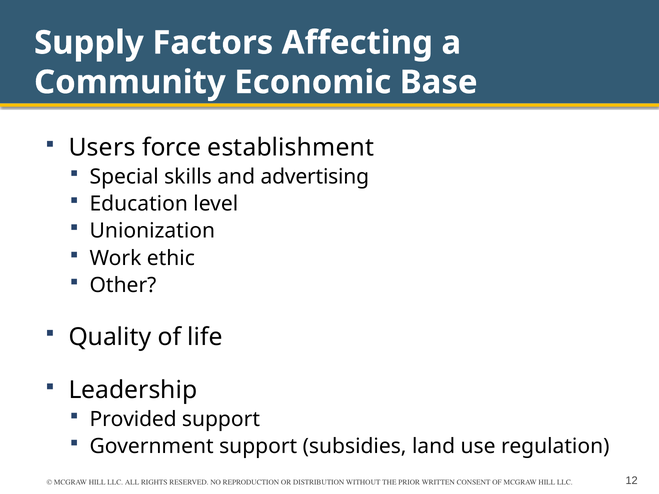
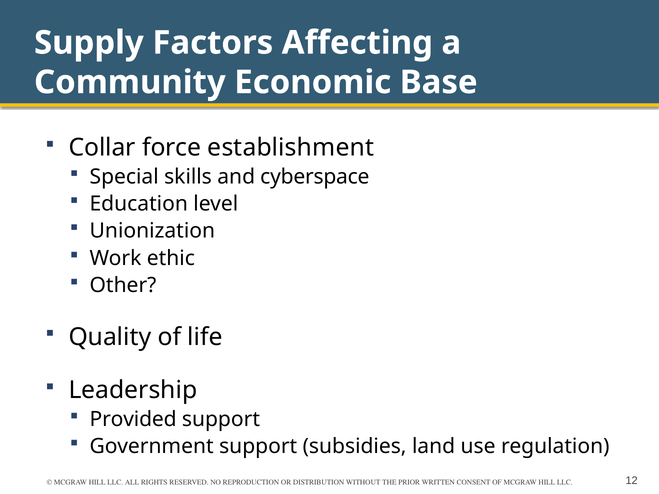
Users: Users -> Collar (102, 148)
advertising: advertising -> cyberspace (315, 177)
